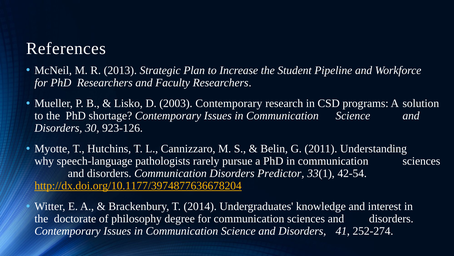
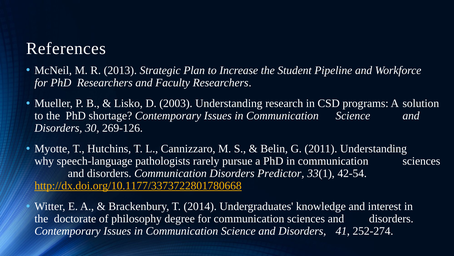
2003 Contemporary: Contemporary -> Understanding (229, 103)
923-126: 923-126 -> 269-126 (122, 128)
http://dx.doi.org/10.1177/3974877636678204: http://dx.doi.org/10.1177/3974877636678204 -> http://dx.doi.org/10.1177/3373722801780668 (138, 185)
